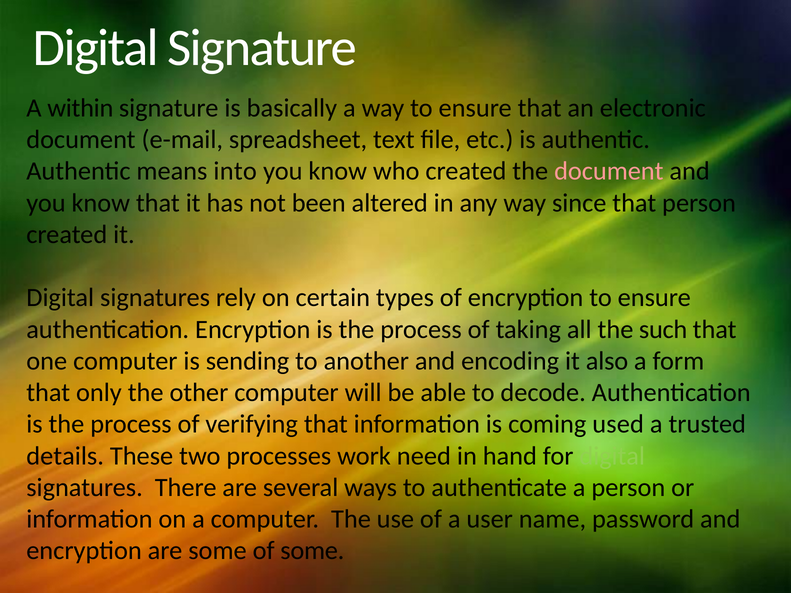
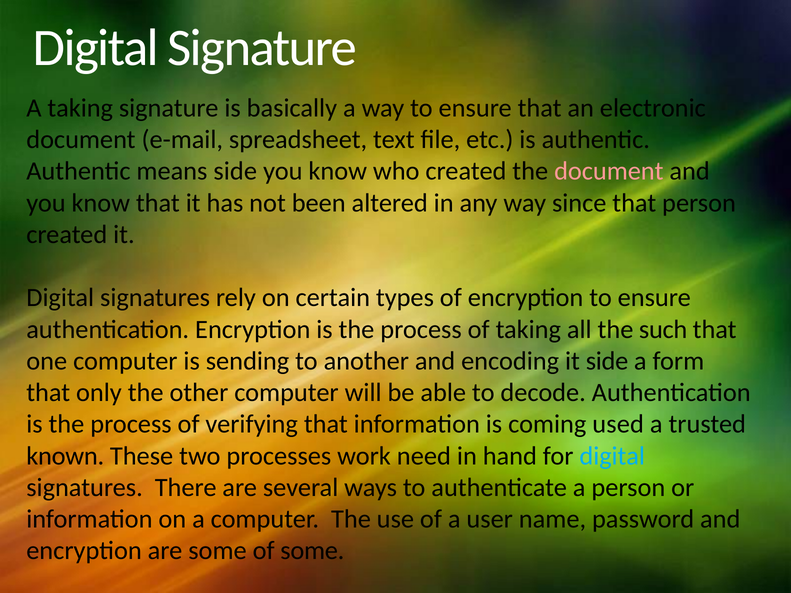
A within: within -> taking (80, 108)
means into: into -> side (235, 171)
it also: also -> side (607, 361)
details: details -> known (65, 456)
digital colour: light green -> light blue (612, 456)
